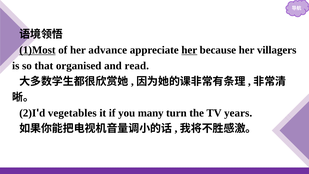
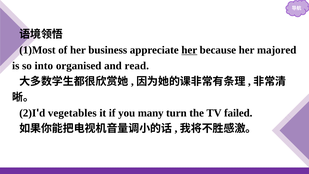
1)Most underline: present -> none (37, 50)
advance: advance -> business (108, 50)
villagers: villagers -> majored (277, 50)
that: that -> into (44, 66)
years: years -> failed (238, 113)
